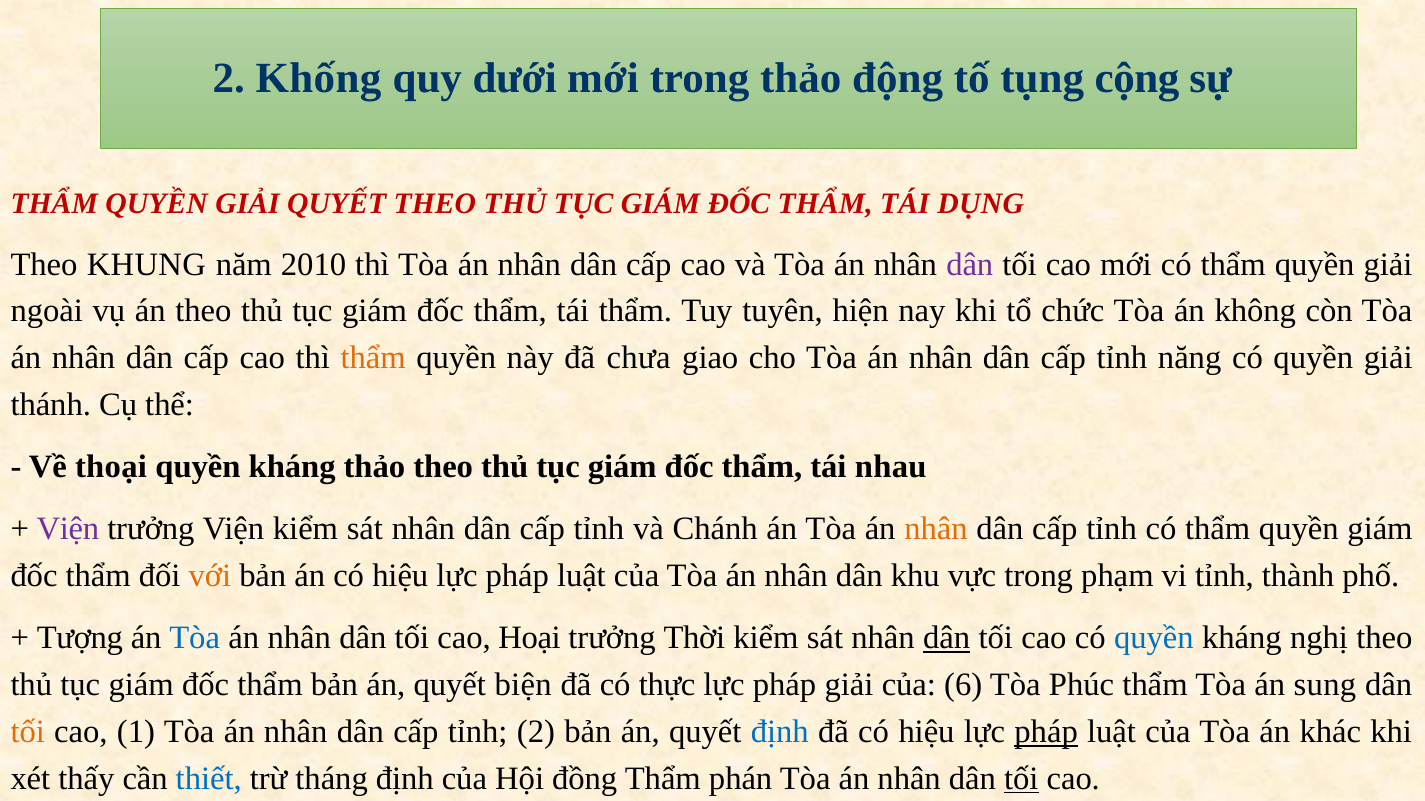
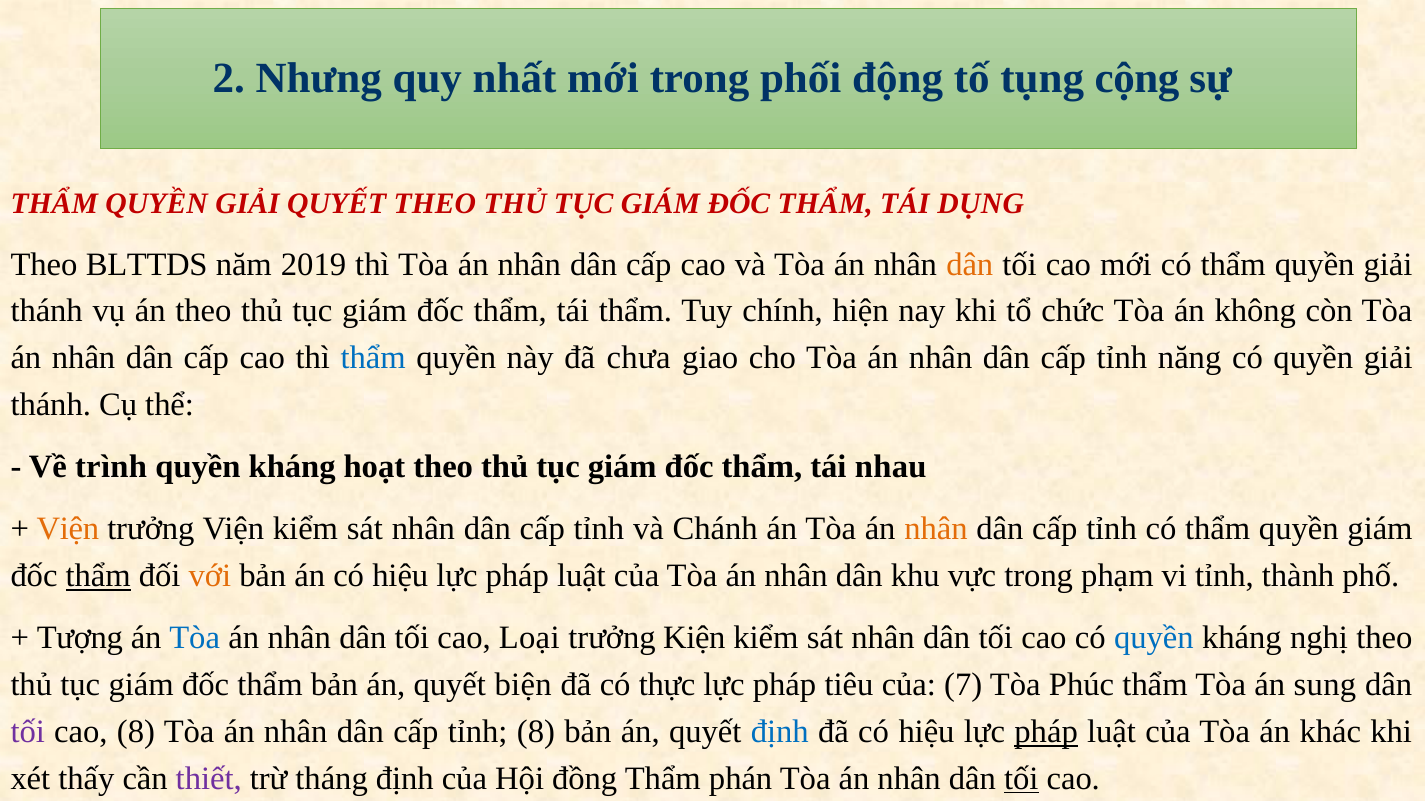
Khống: Khống -> Nhưng (319, 78)
dưới: dưới -> nhất (515, 78)
trong thảo: thảo -> phối (801, 78)
KHUNG: KHUNG -> BLTTDS (147, 264)
2010: 2010 -> 2019 (314, 264)
dân colour: purple -> orange (970, 264)
ngoài: ngoài -> thánh (47, 311)
tuyên: tuyên -> chính (783, 311)
thẩm colour: orange -> blue (373, 358)
thoại: thoại -> trình (111, 467)
kháng thảo: thảo -> hoạt (374, 467)
Viện colour: purple -> orange (68, 529)
thẩm underline: none -> present (98, 576)
Hoại: Hoại -> Loại (529, 638)
Thời: Thời -> Kiện (694, 638)
dân underline: present -> none (947, 638)
pháp giải: giải -> tiêu (849, 685)
6: 6 -> 7 (963, 685)
tối colour: orange -> purple (28, 732)
cao 1: 1 -> 8 (136, 732)
tỉnh 2: 2 -> 8 (536, 732)
thiết colour: blue -> purple (209, 779)
